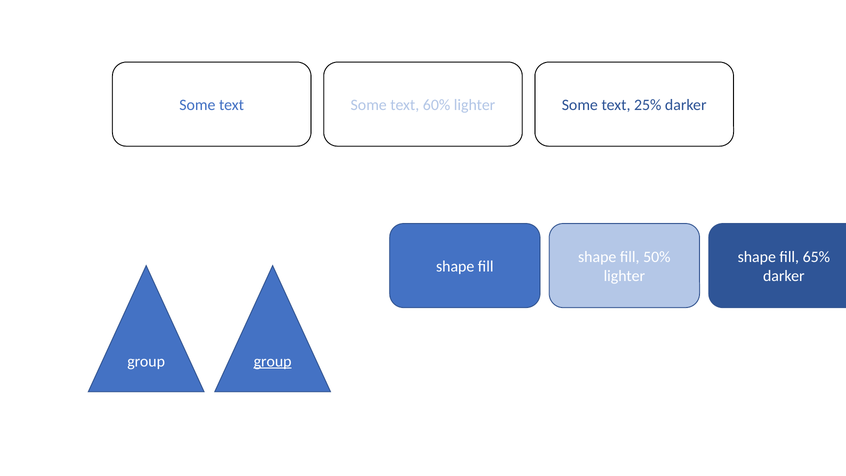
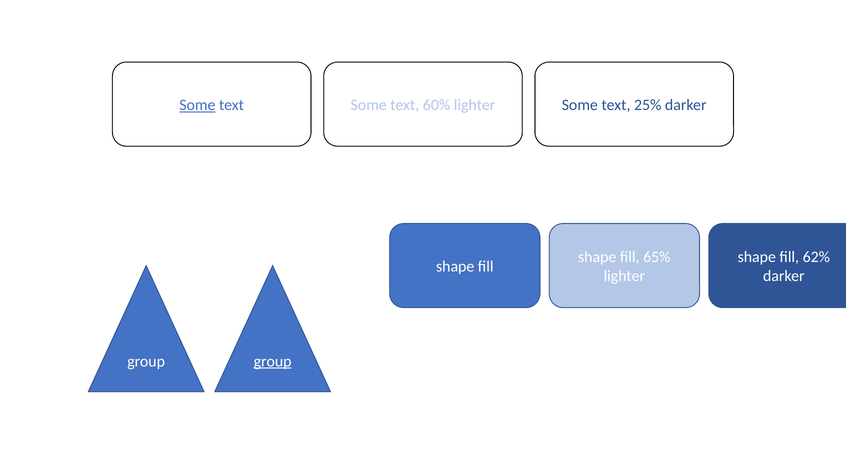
Some underline: none -> present (197, 105)
50%: 50% -> 65% (657, 257)
65%: 65% -> 62% (816, 257)
